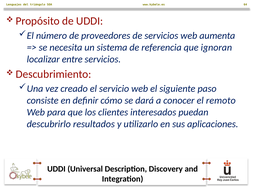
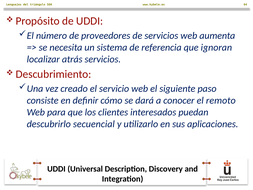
entre: entre -> atrás (72, 59)
resultados: resultados -> secuencial (94, 124)
